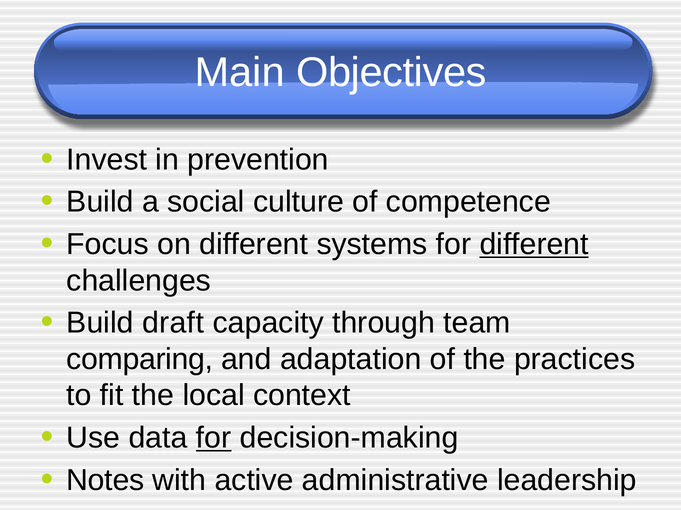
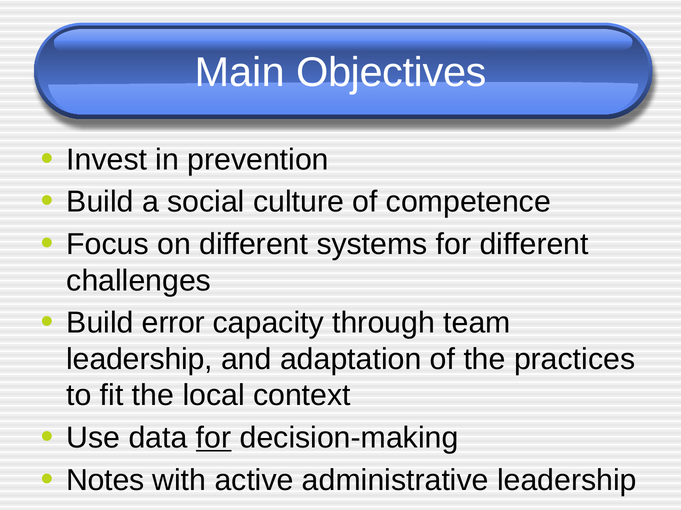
different underline: present -> none (534, 245)
draft: draft -> error (173, 323)
comparing: comparing -> leadership (140, 360)
